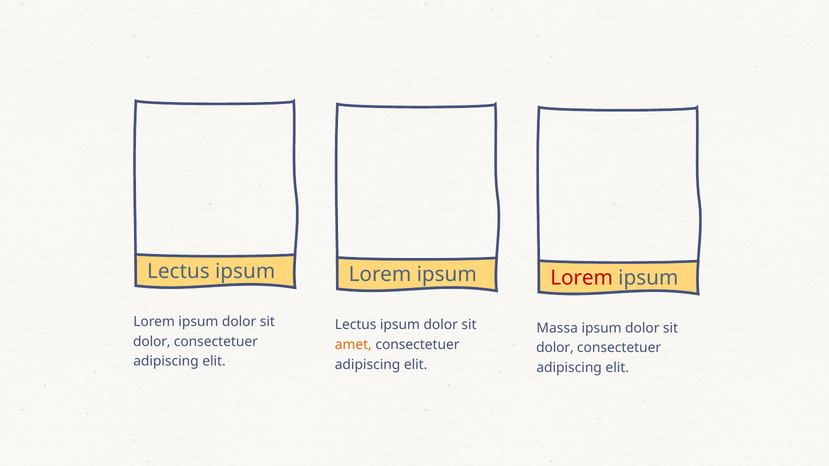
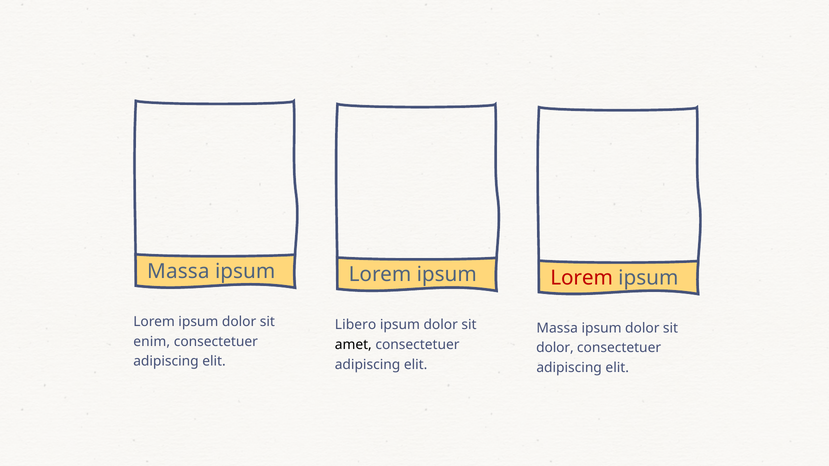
Lectus: Lectus -> Massa (178, 272)
Lectus: Lectus -> Libero (356, 325)
dolor: dolor -> enim (152, 342)
amet colour: orange -> black (353, 345)
